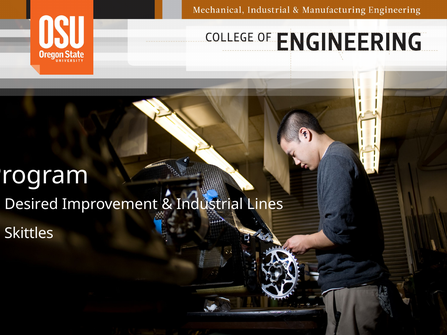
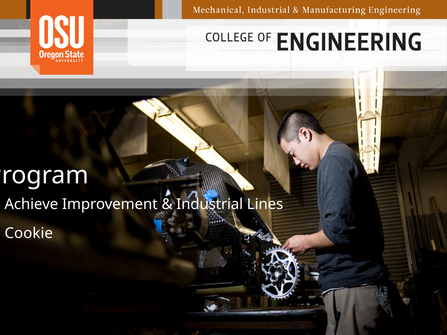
Desired: Desired -> Achieve (31, 204)
Skittles: Skittles -> Cookie (29, 233)
